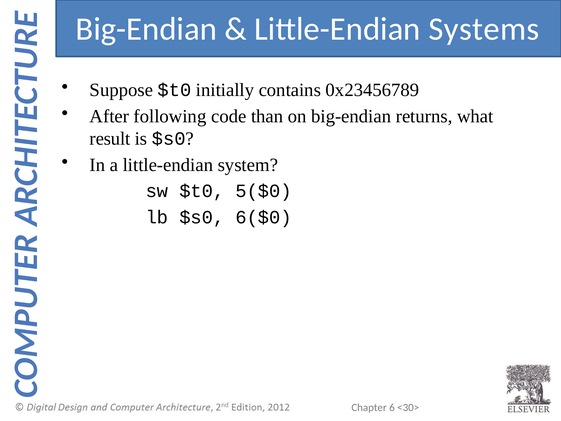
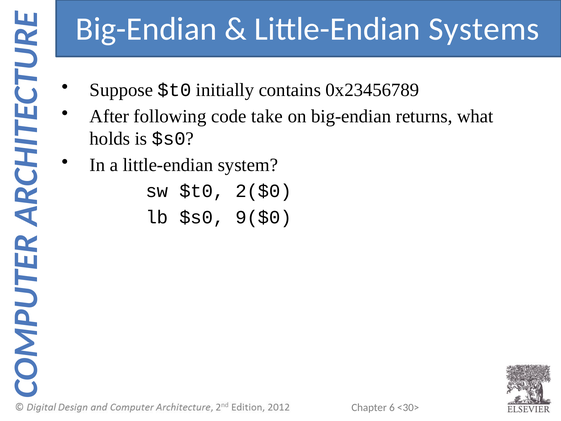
than: than -> take (267, 116)
result: result -> holds (110, 139)
5($0: 5($0 -> 2($0 (264, 191)
6($0: 6($0 -> 9($0 (264, 217)
